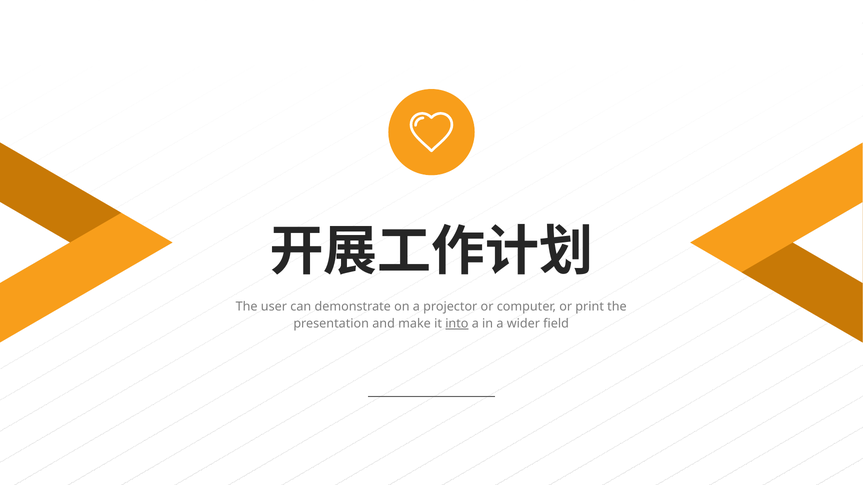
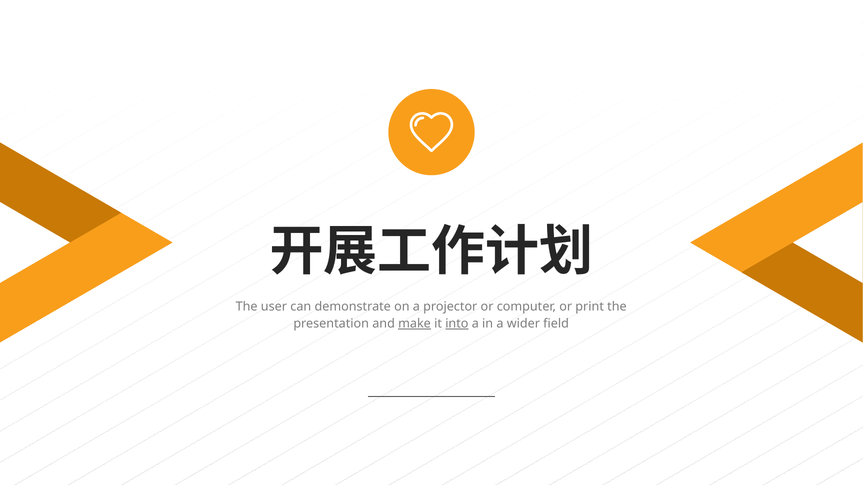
make underline: none -> present (415, 324)
